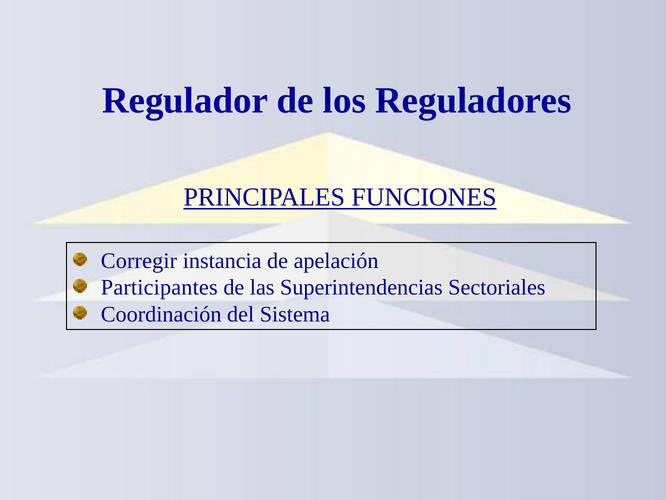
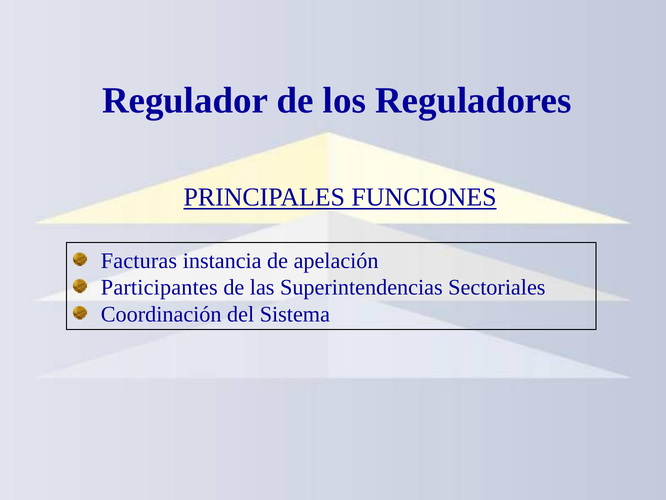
Corregir: Corregir -> Facturas (139, 261)
